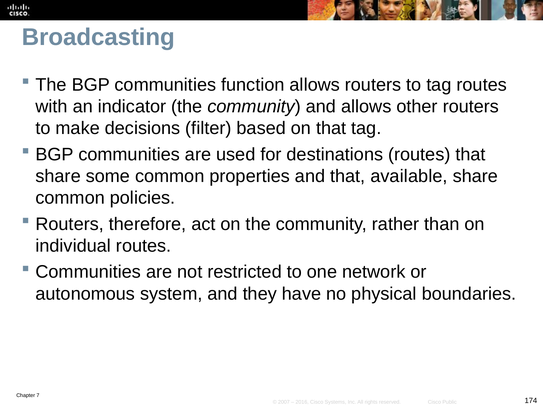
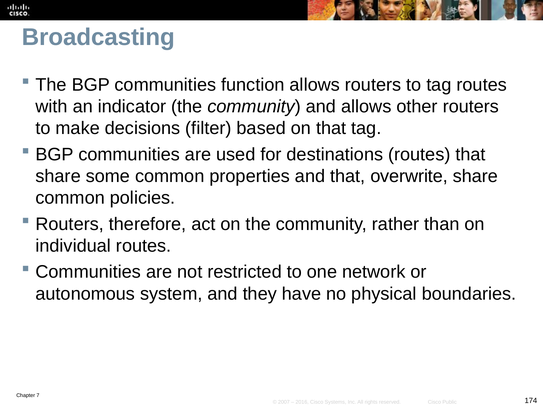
available: available -> overwrite (409, 176)
